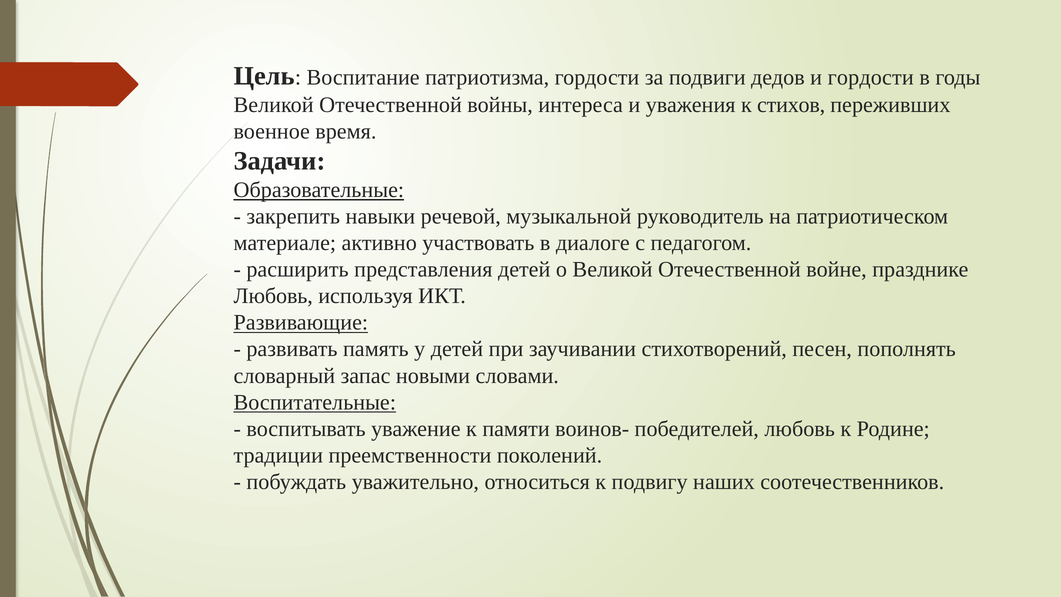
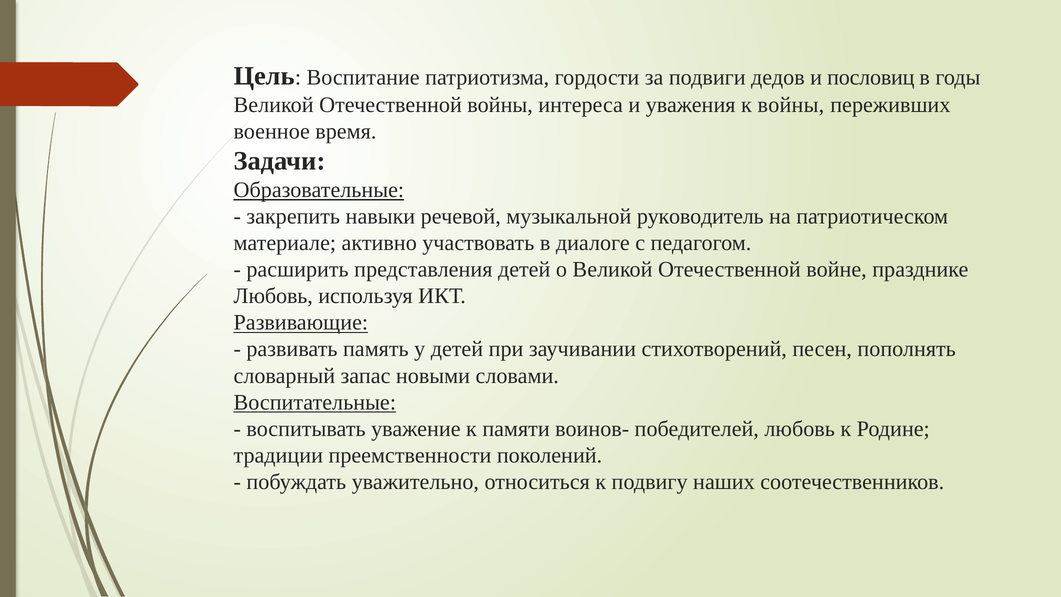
и гордости: гордости -> пословиц (871, 78)
к стихов: стихов -> войны (791, 105)
